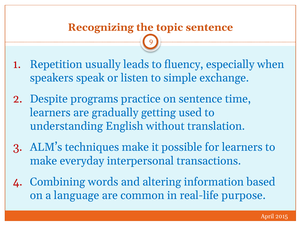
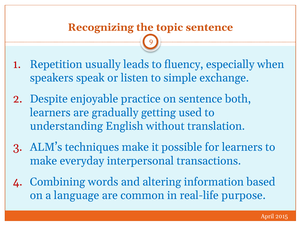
programs: programs -> enjoyable (94, 99)
time: time -> both (238, 99)
